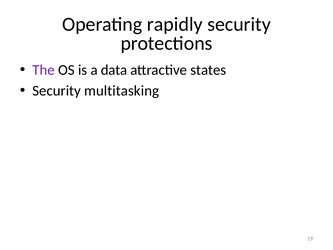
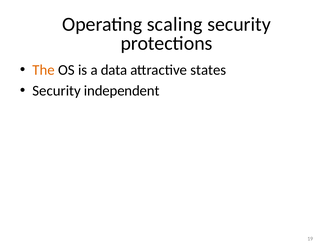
rapidly: rapidly -> scaling (175, 24)
The colour: purple -> orange (44, 70)
multitasking: multitasking -> independent (122, 91)
